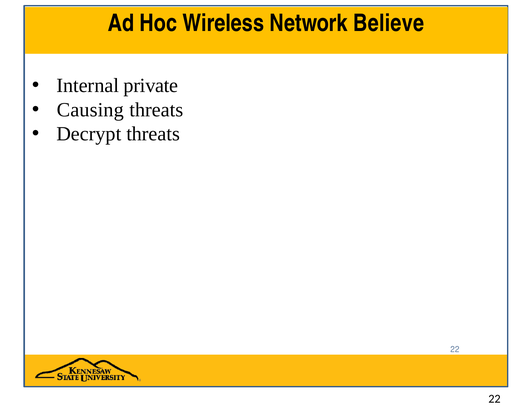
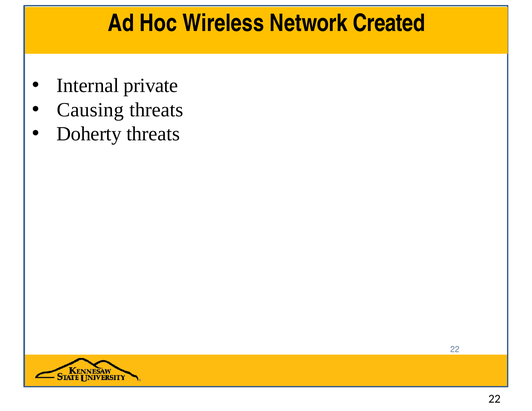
Believe: Believe -> Created (389, 23)
Decrypt: Decrypt -> Doherty (89, 134)
